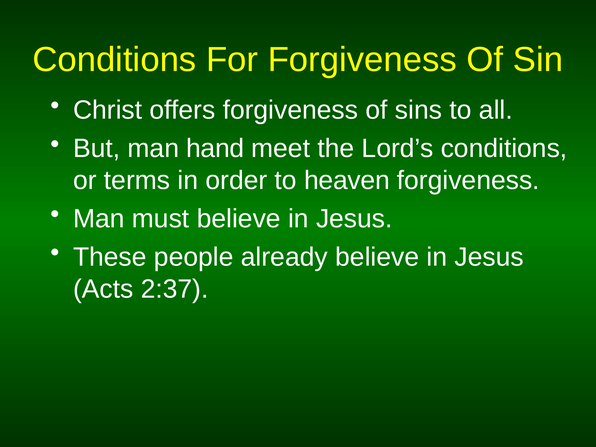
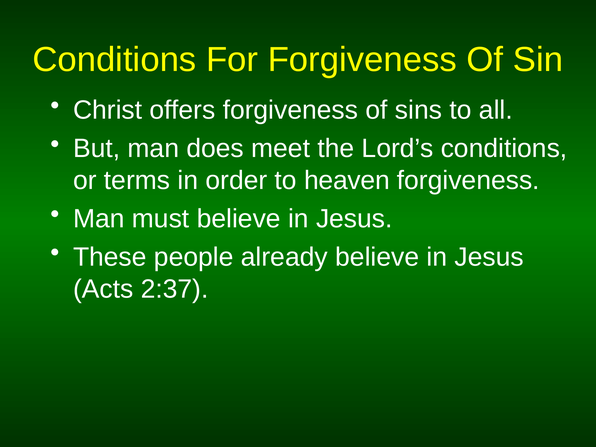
hand: hand -> does (215, 149)
